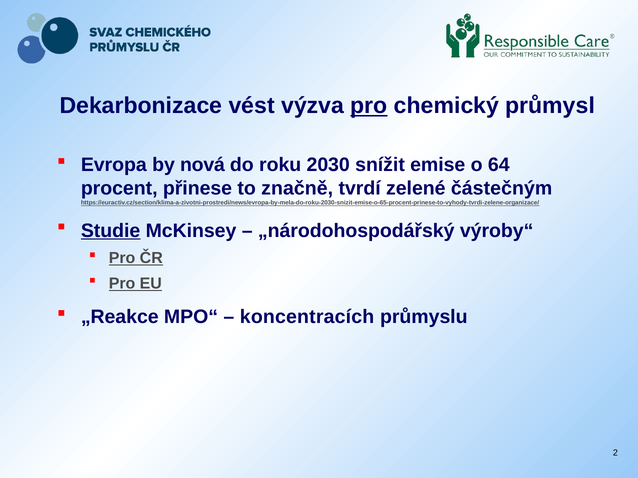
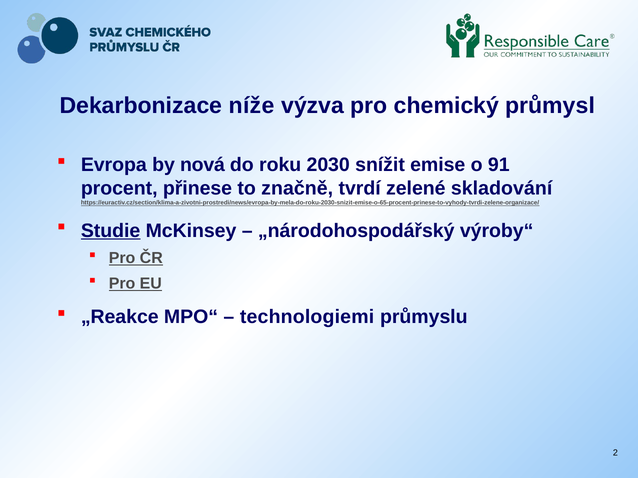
vést: vést -> níže (252, 106)
pro underline: present -> none (369, 106)
64: 64 -> 91 (499, 165)
částečným: částečným -> skladování (502, 188)
koncentracích: koncentracích -> technologiemi (307, 317)
